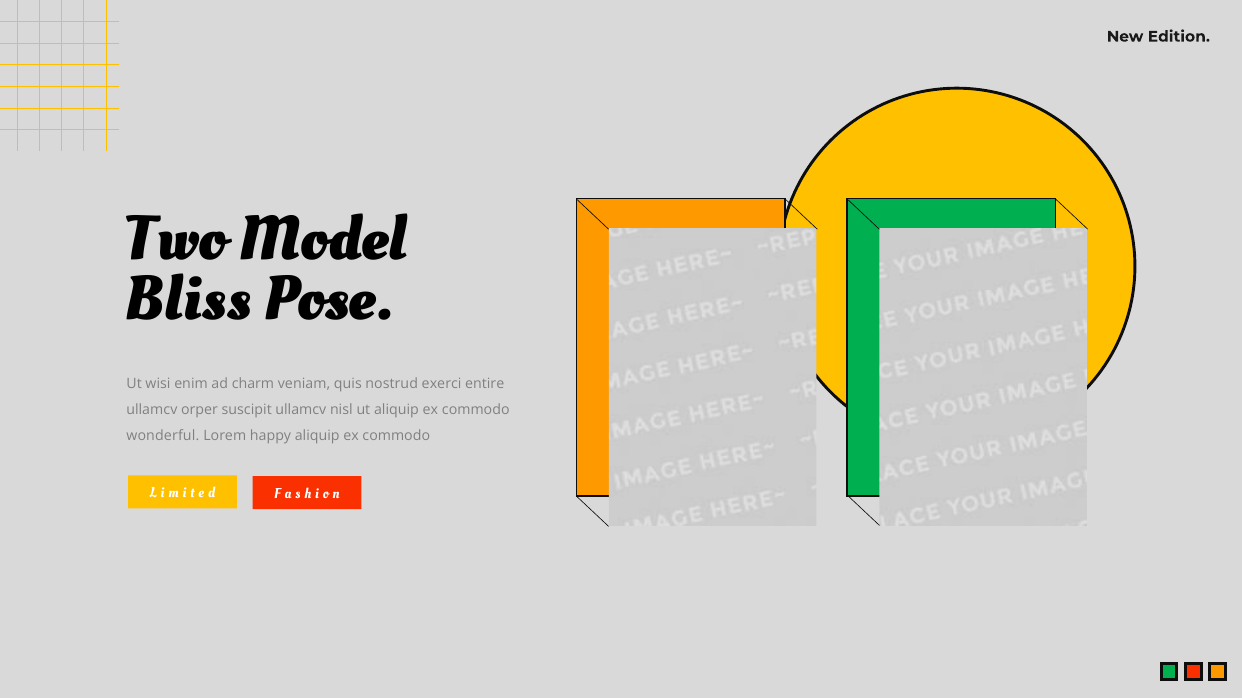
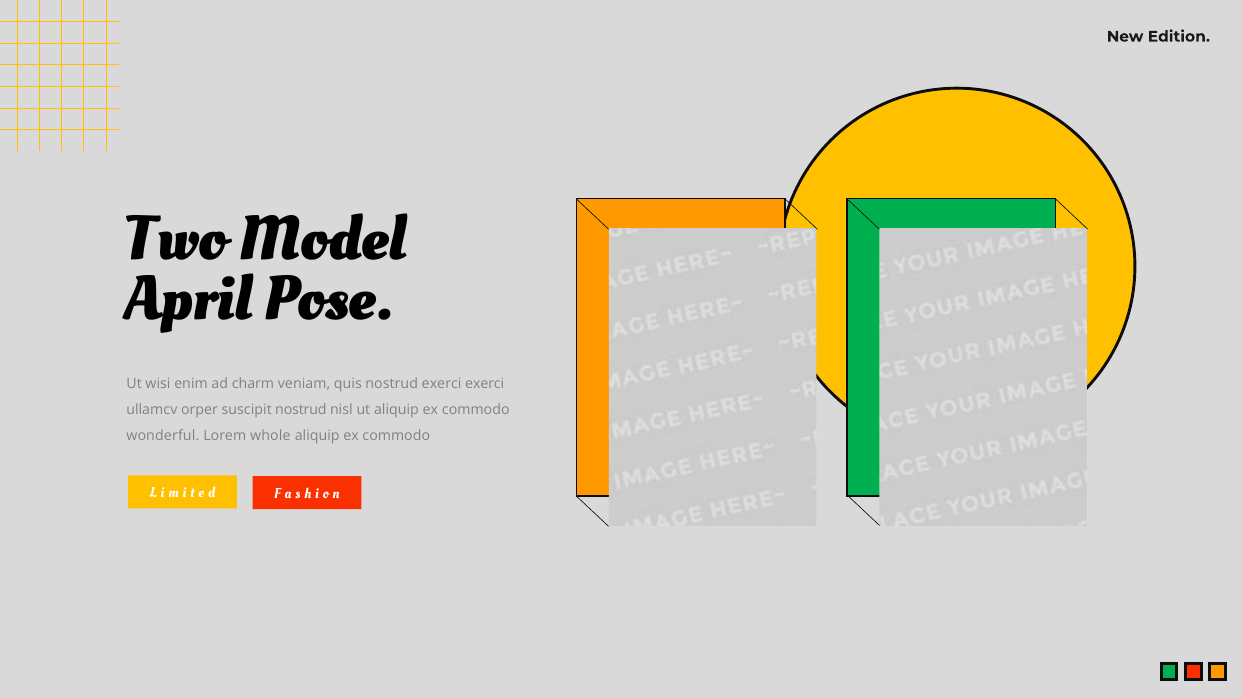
Bliss: Bliss -> April (188, 300)
exerci entire: entire -> exerci (485, 384)
suscipit ullamcv: ullamcv -> nostrud (301, 410)
happy: happy -> whole (270, 436)
